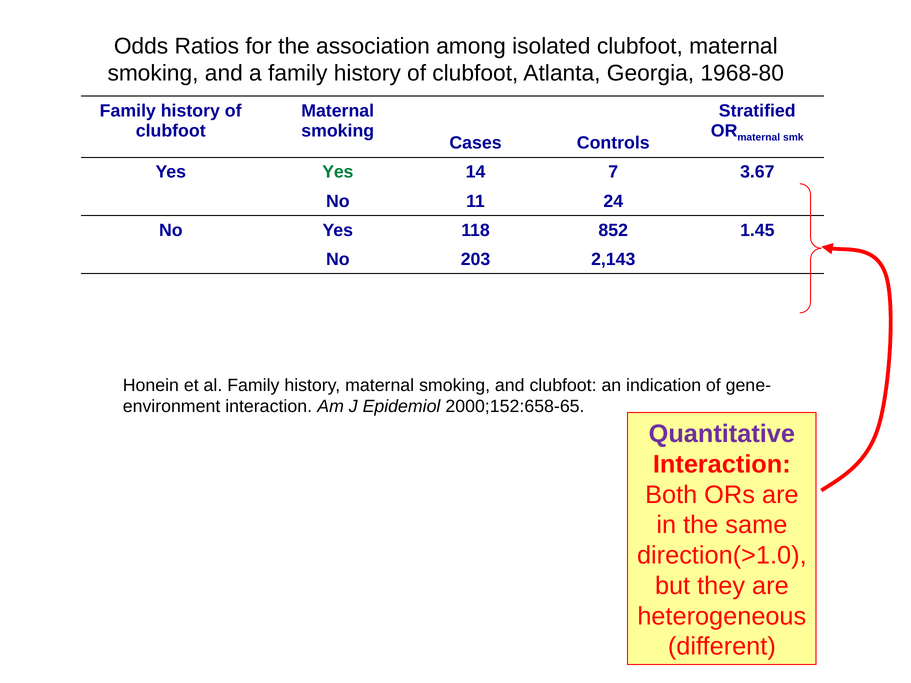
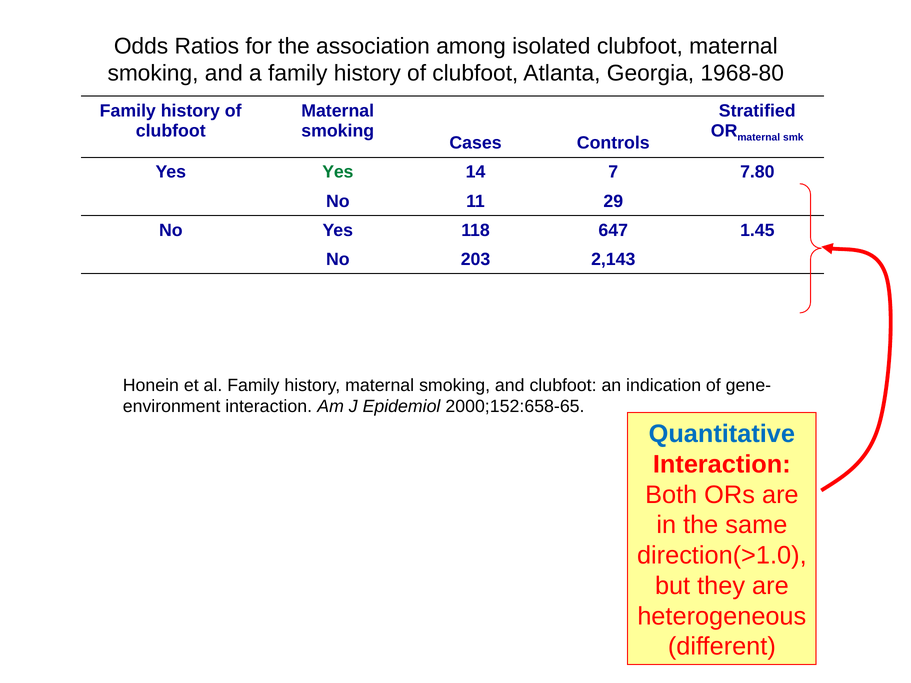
3.67: 3.67 -> 7.80 (757, 172)
24: 24 -> 29 (613, 201)
852: 852 -> 647 (613, 230)
Quantitative colour: purple -> blue (722, 434)
